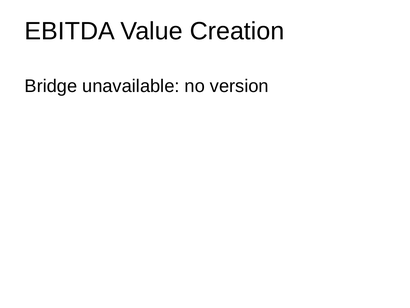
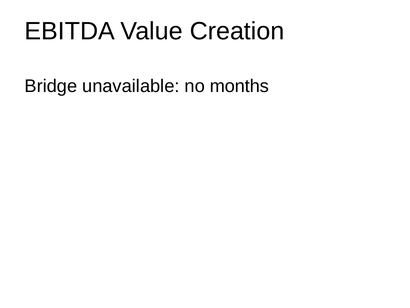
version: version -> months (239, 86)
